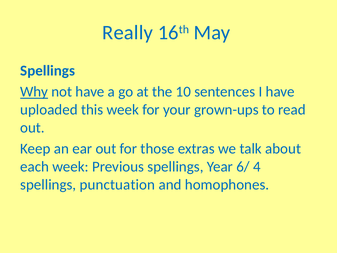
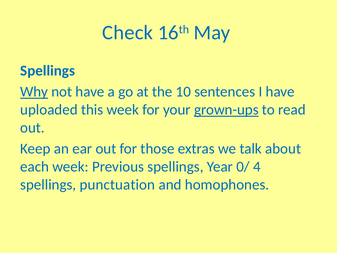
Really: Really -> Check (128, 33)
grown-ups underline: none -> present (226, 110)
6/: 6/ -> 0/ (243, 167)
